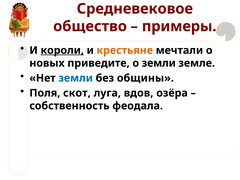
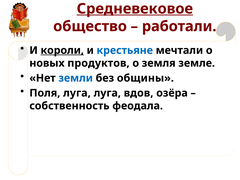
Средневековое underline: none -> present (135, 9)
примеры: примеры -> работали (179, 26)
крестьяне colour: orange -> blue (125, 50)
приведите: приведите -> продуктов (98, 63)
о земли: земли -> земля (159, 63)
Поля скот: скот -> луга (77, 93)
